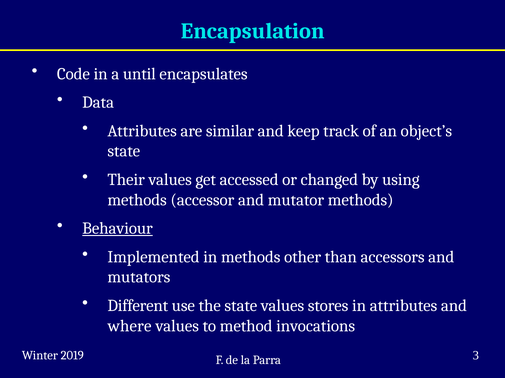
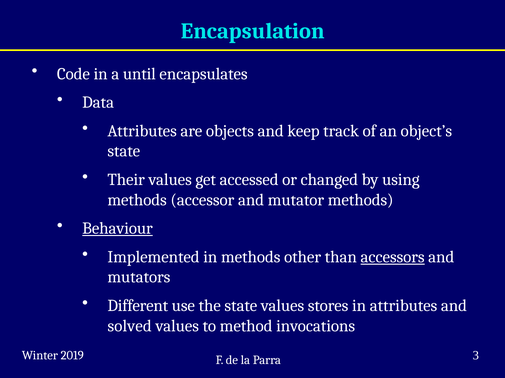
similar: similar -> objects (230, 131)
accessors underline: none -> present (393, 257)
where: where -> solved (130, 326)
